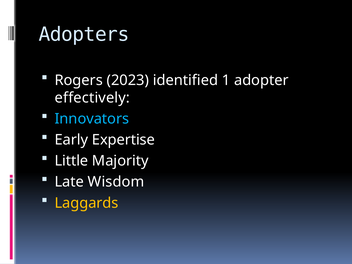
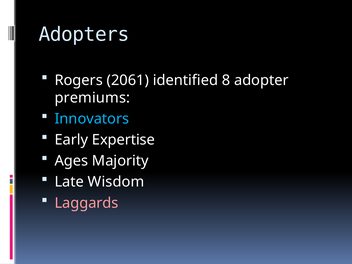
2023: 2023 -> 2061 (128, 80)
1: 1 -> 8 (226, 80)
effectively: effectively -> premiums (92, 98)
Little: Little -> Ages (71, 161)
Laggards colour: yellow -> pink (86, 203)
